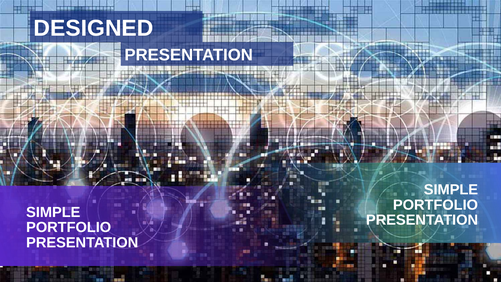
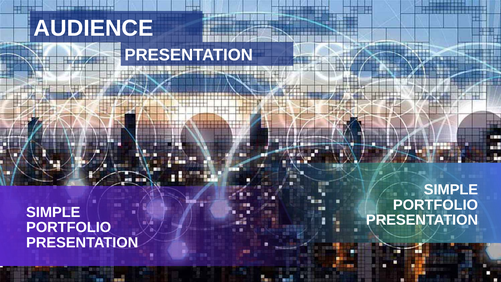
DESIGNED: DESIGNED -> AUDIENCE (94, 28)
